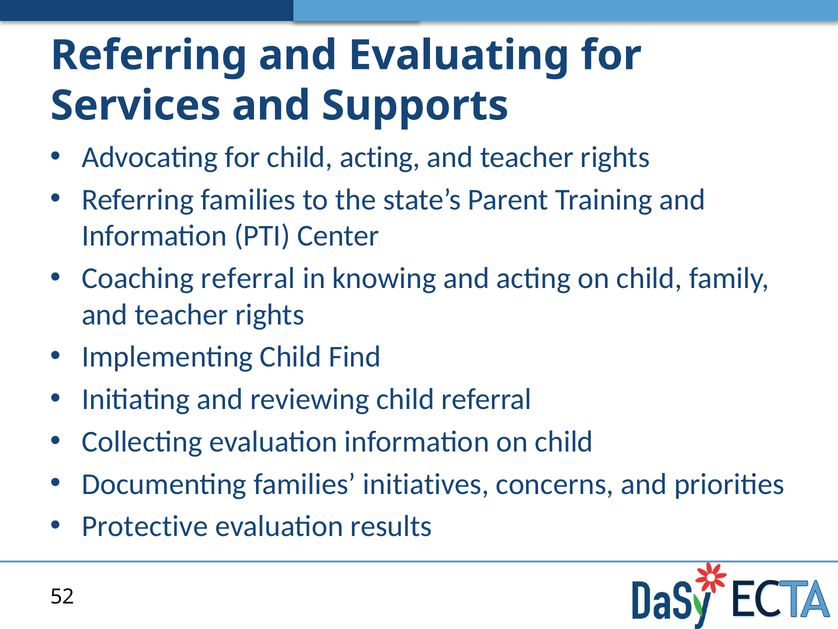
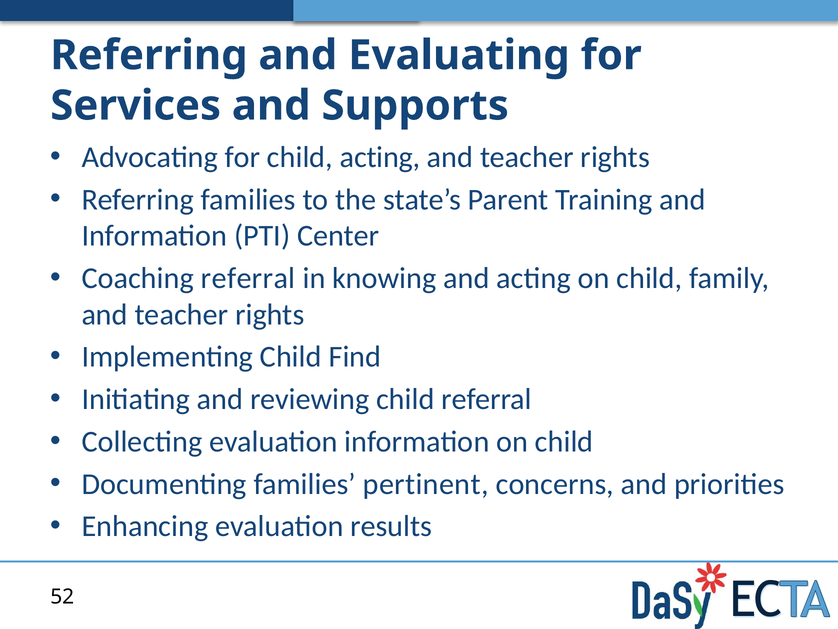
initiatives: initiatives -> pertinent (426, 484)
Protective: Protective -> Enhancing (145, 526)
